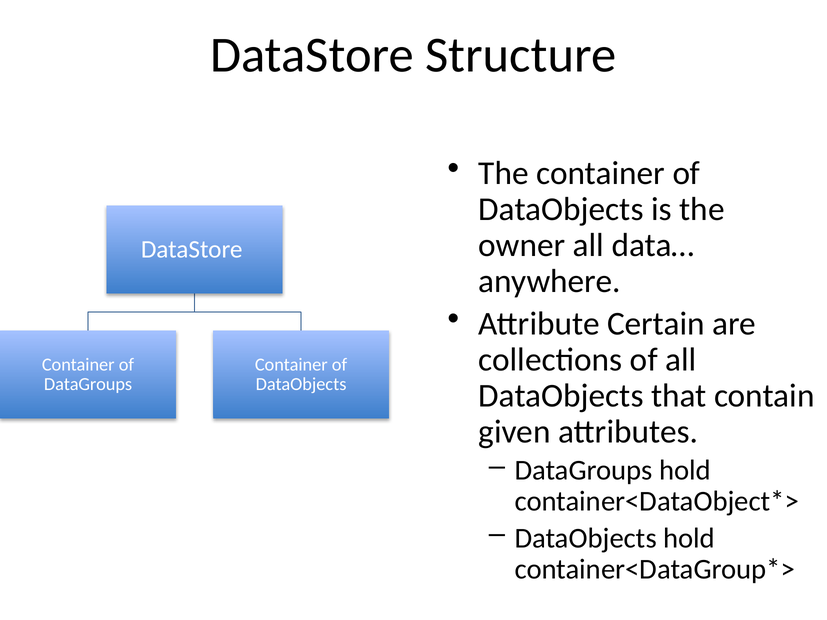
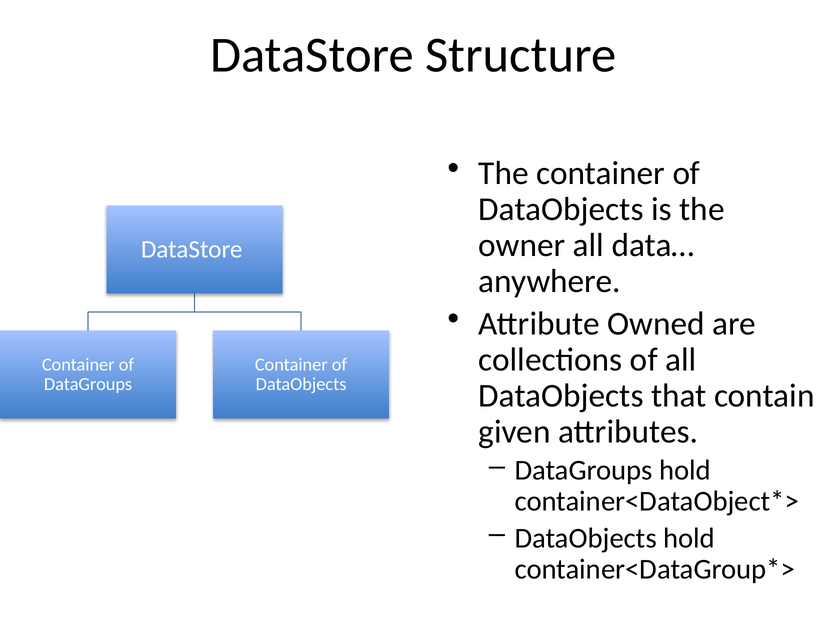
Certain: Certain -> Owned (656, 324)
